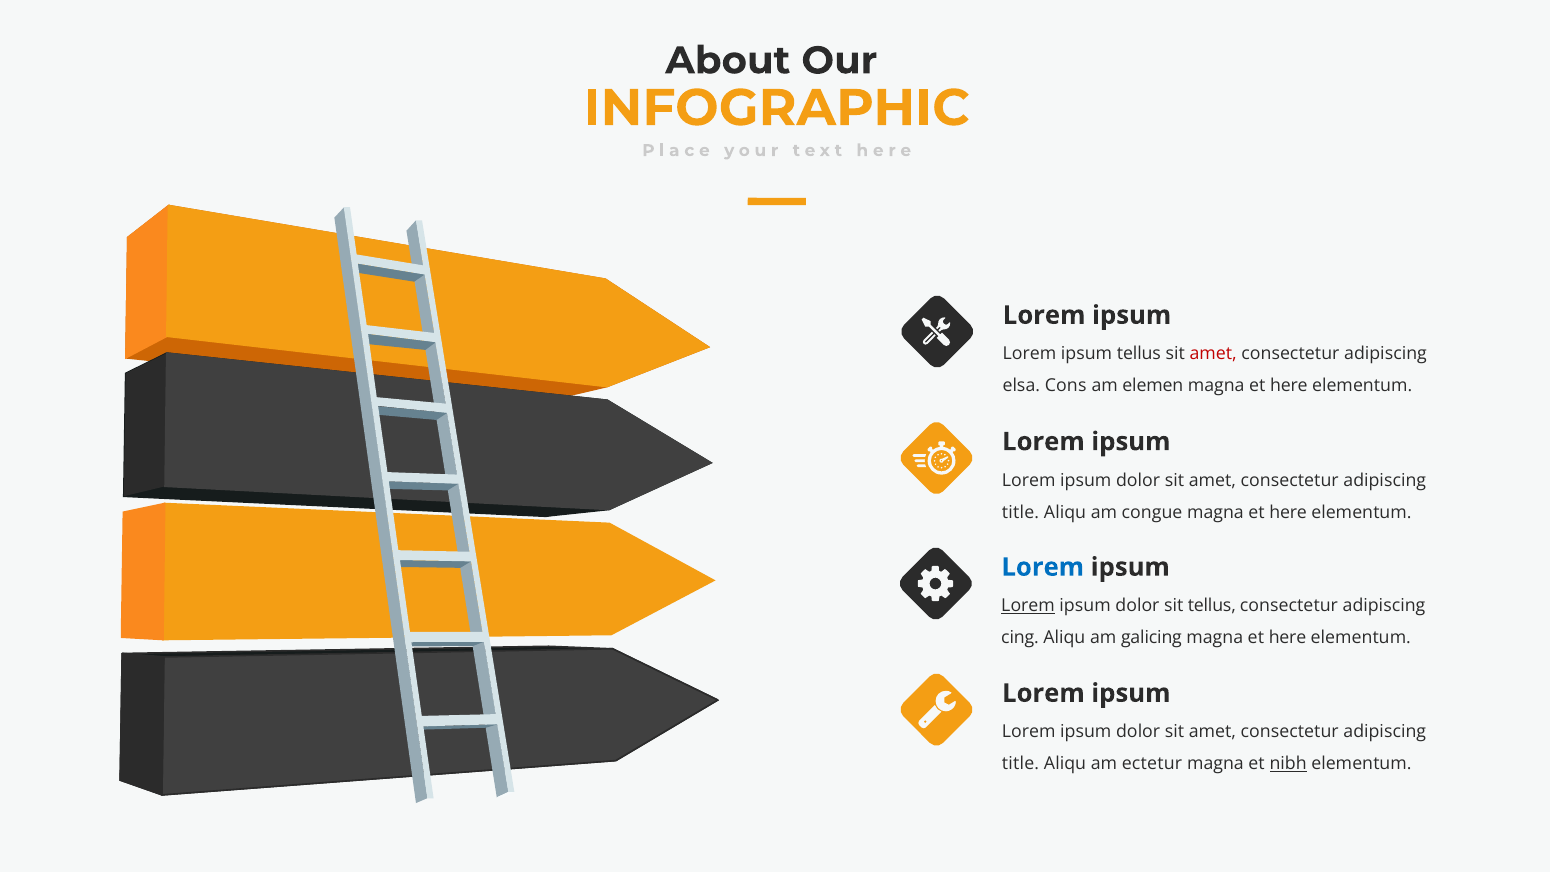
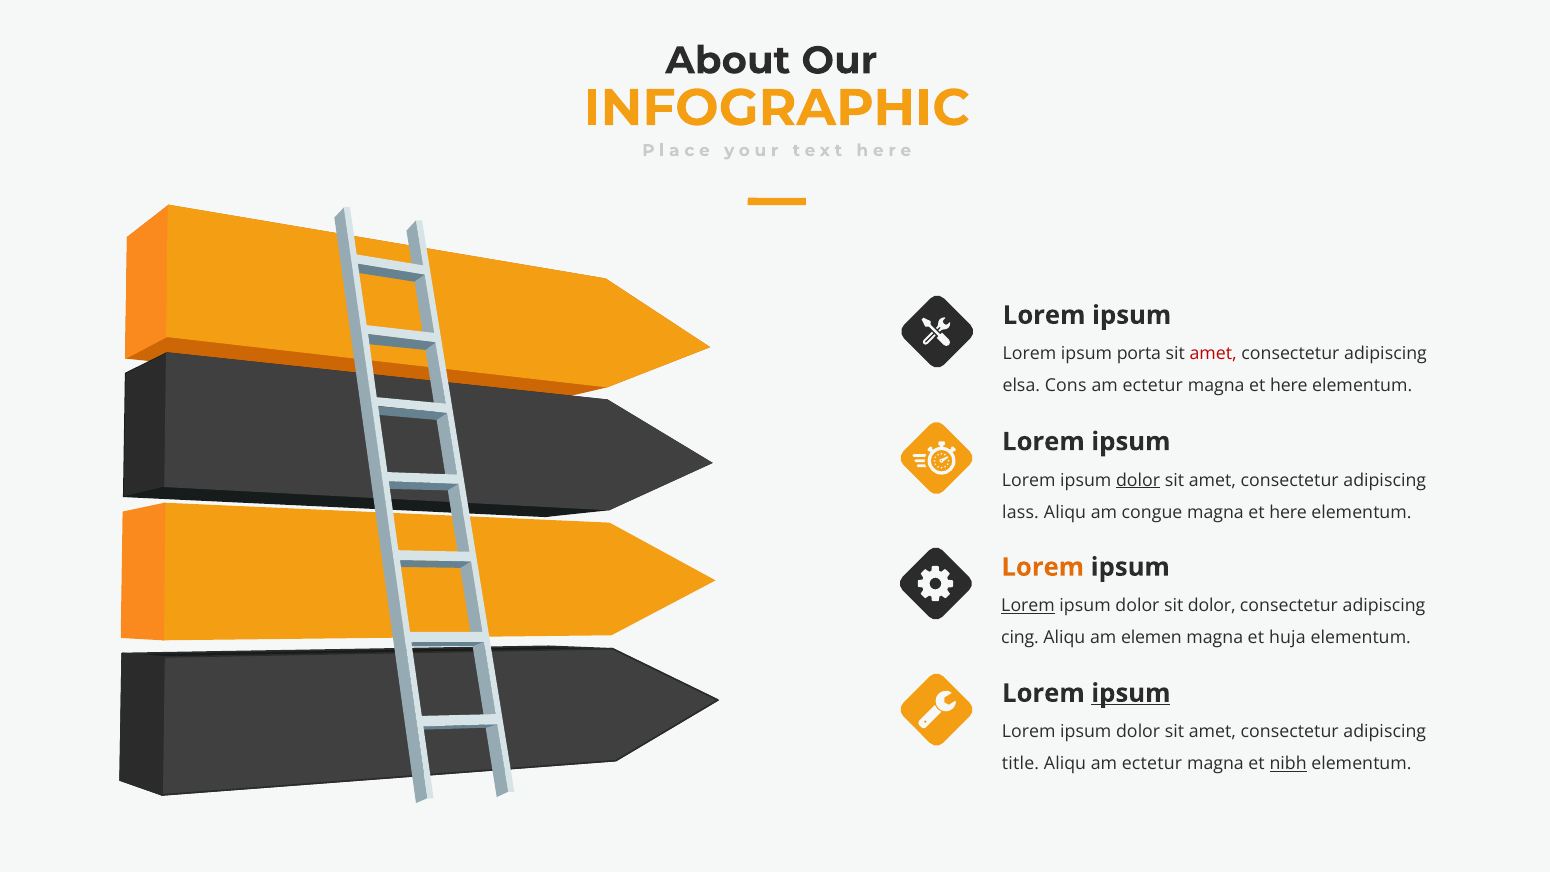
ipsum tellus: tellus -> porta (1139, 354)
elemen: elemen -> ectetur (1153, 386)
dolor underline: none -> present (1138, 480)
title: title -> lass (1021, 512)
Lorem colour: blue -> orange (1043, 567)
sit tellus: tellus -> dolor (1212, 606)
galicing: galicing -> elemen (1151, 638)
here: here -> huja (1287, 638)
ipsum underline: none -> present (1131, 693)
